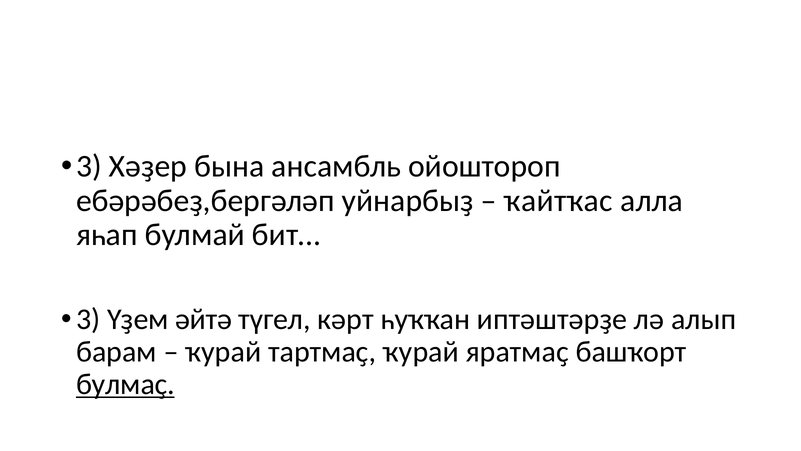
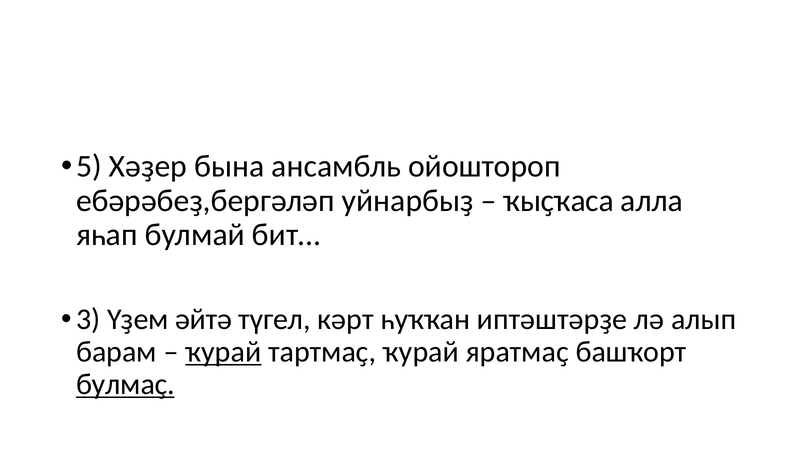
3: 3 -> 5 (89, 166)
ҡайтҡас: ҡайтҡас -> ҡыҫҡаса (559, 200)
ҡурай underline: none -> present (223, 351)
